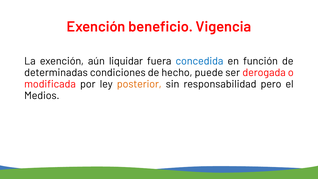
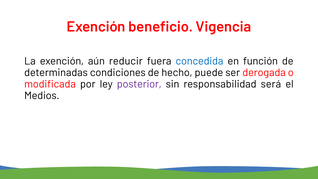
liquidar: liquidar -> reducir (126, 61)
posterior colour: orange -> purple (139, 84)
pero: pero -> será (271, 84)
